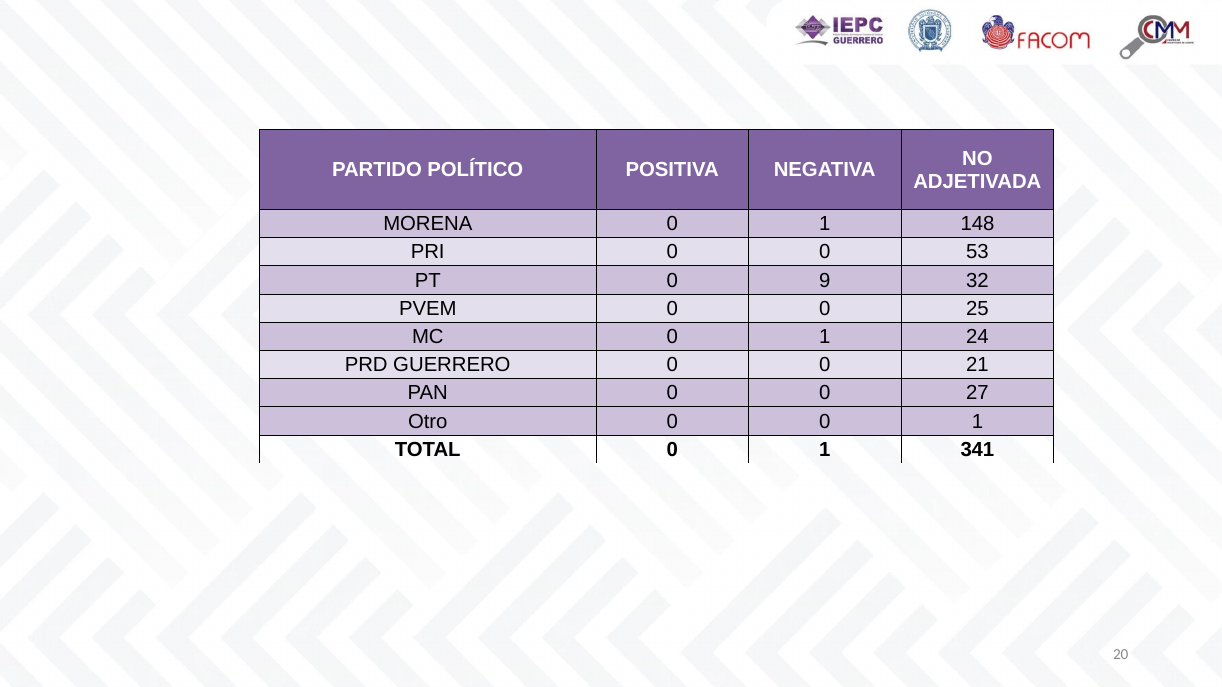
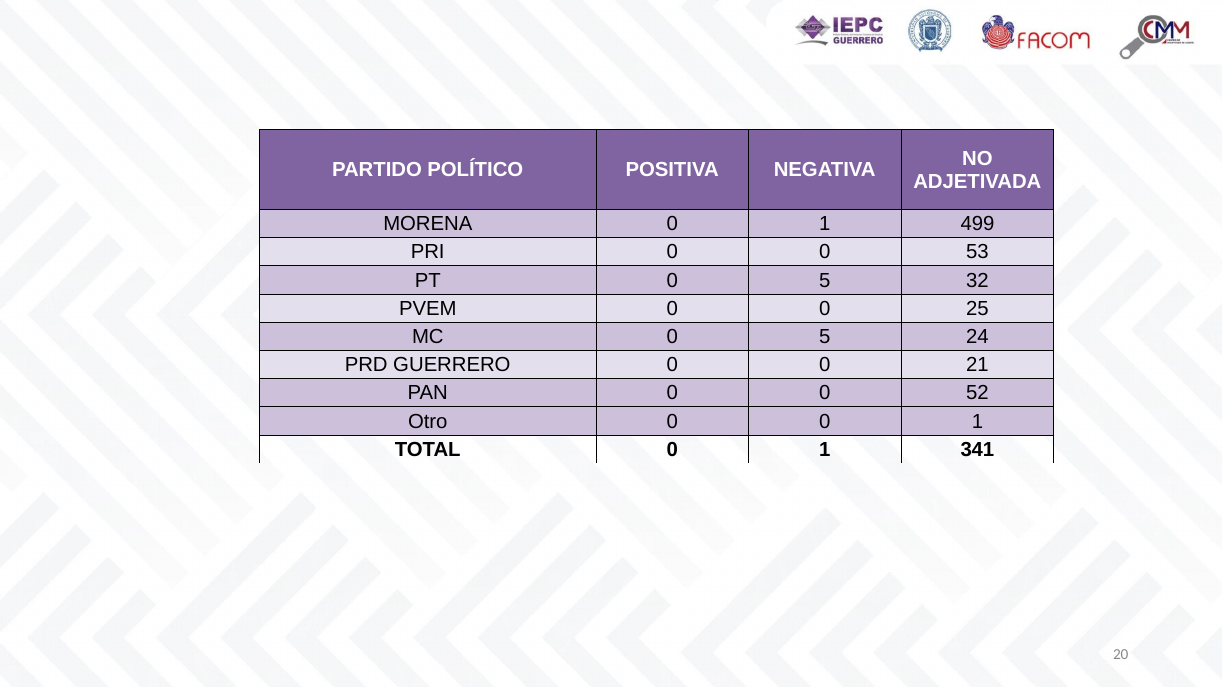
148: 148 -> 499 (977, 224)
PT 0 9: 9 -> 5 (825, 281)
MC 0 1: 1 -> 5 (825, 337)
27: 27 -> 52 (977, 393)
